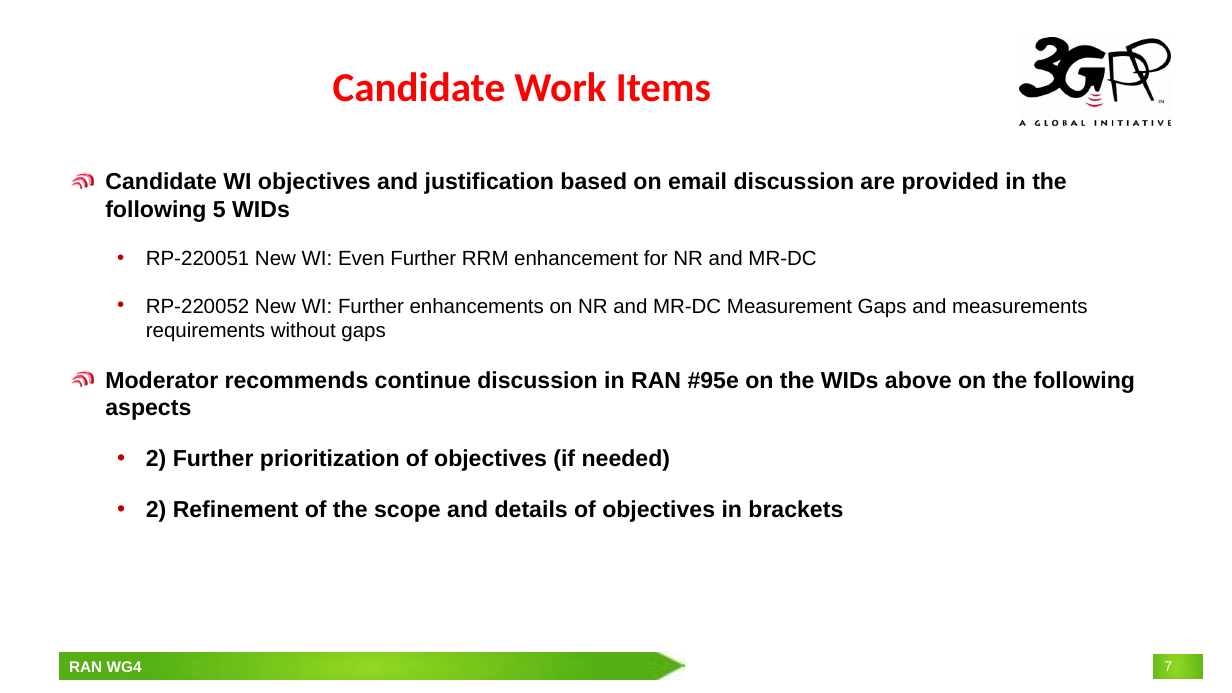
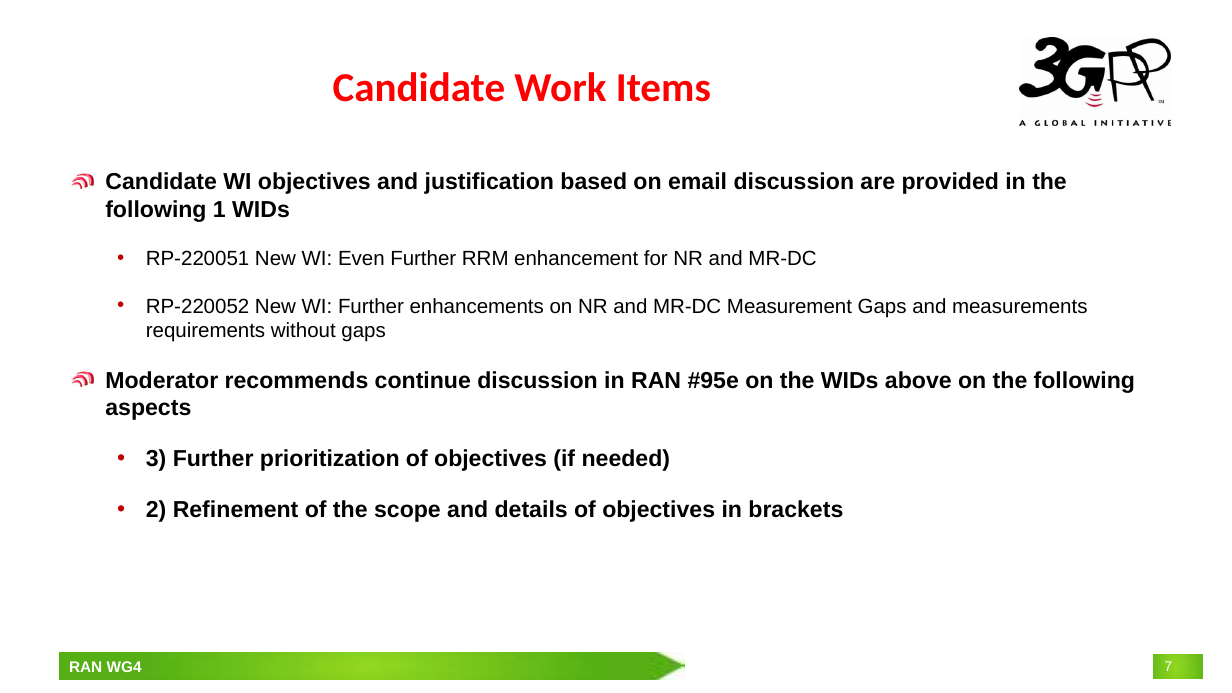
5: 5 -> 1 (219, 210)
2: 2 -> 3 (156, 459)
